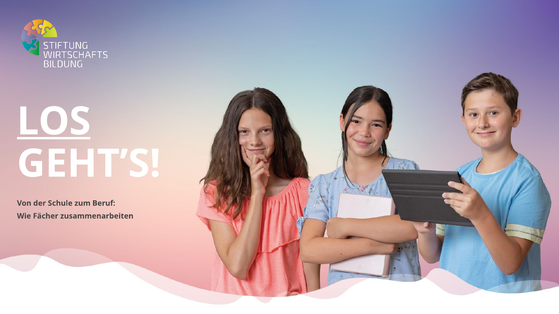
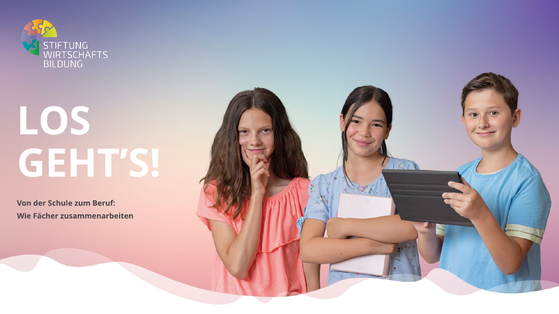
LOS underline: present -> none (54, 122)
